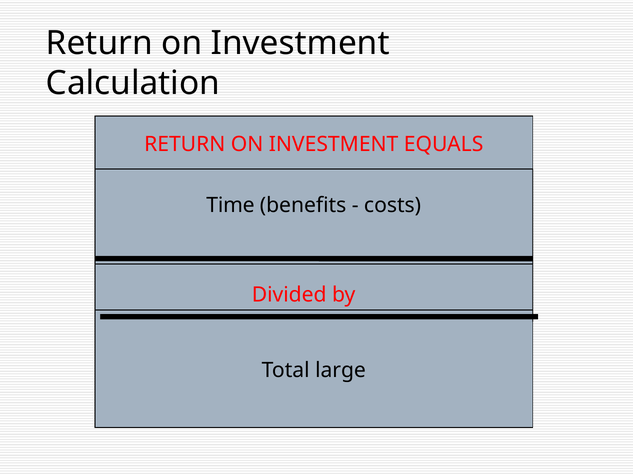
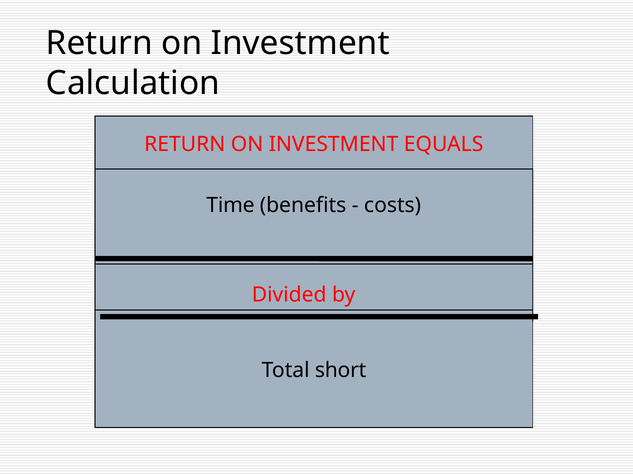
large: large -> short (341, 370)
